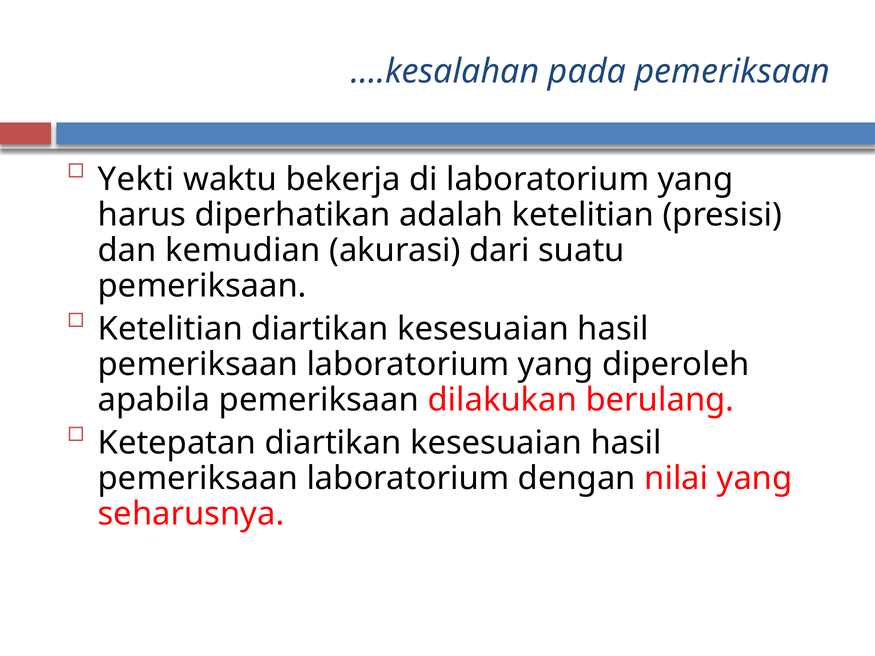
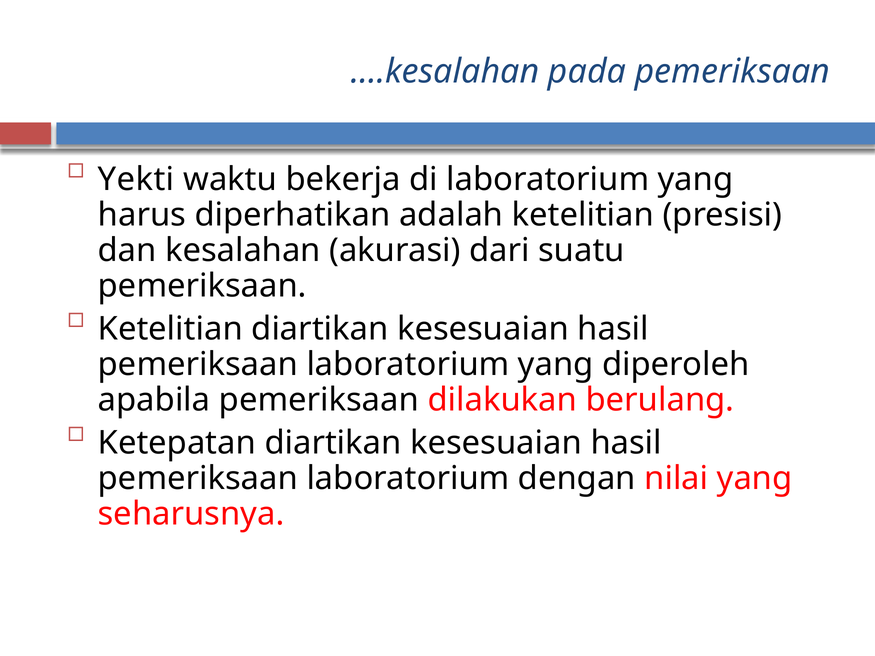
kemudian: kemudian -> kesalahan (243, 250)
